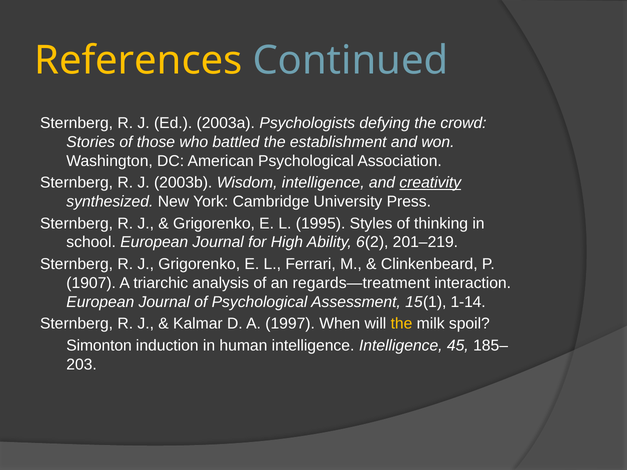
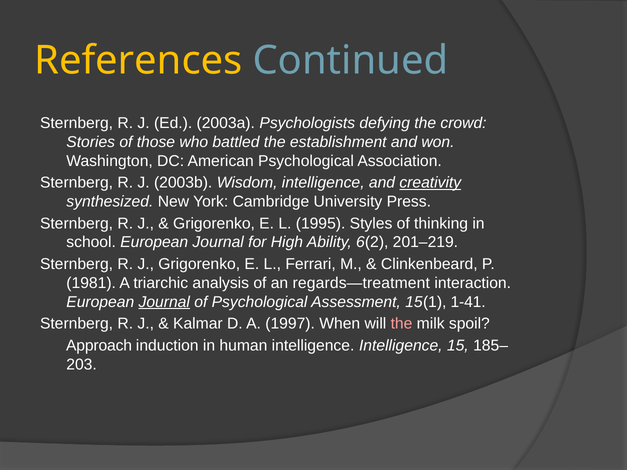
1907: 1907 -> 1981 (91, 283)
Journal underline: none -> present (164, 302)
1-14: 1-14 -> 1-41 (468, 302)
the colour: yellow -> pink (402, 324)
Simonton: Simonton -> Approach (99, 346)
45: 45 -> 15 (458, 346)
